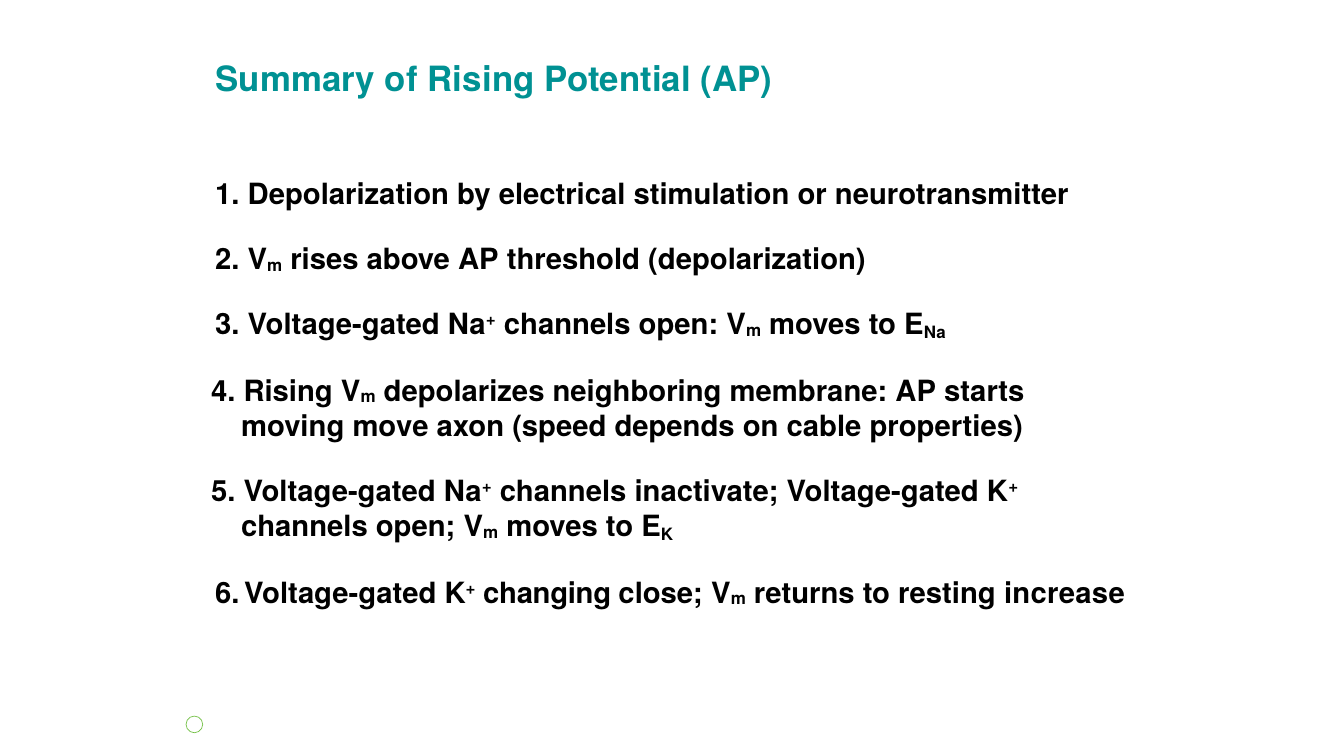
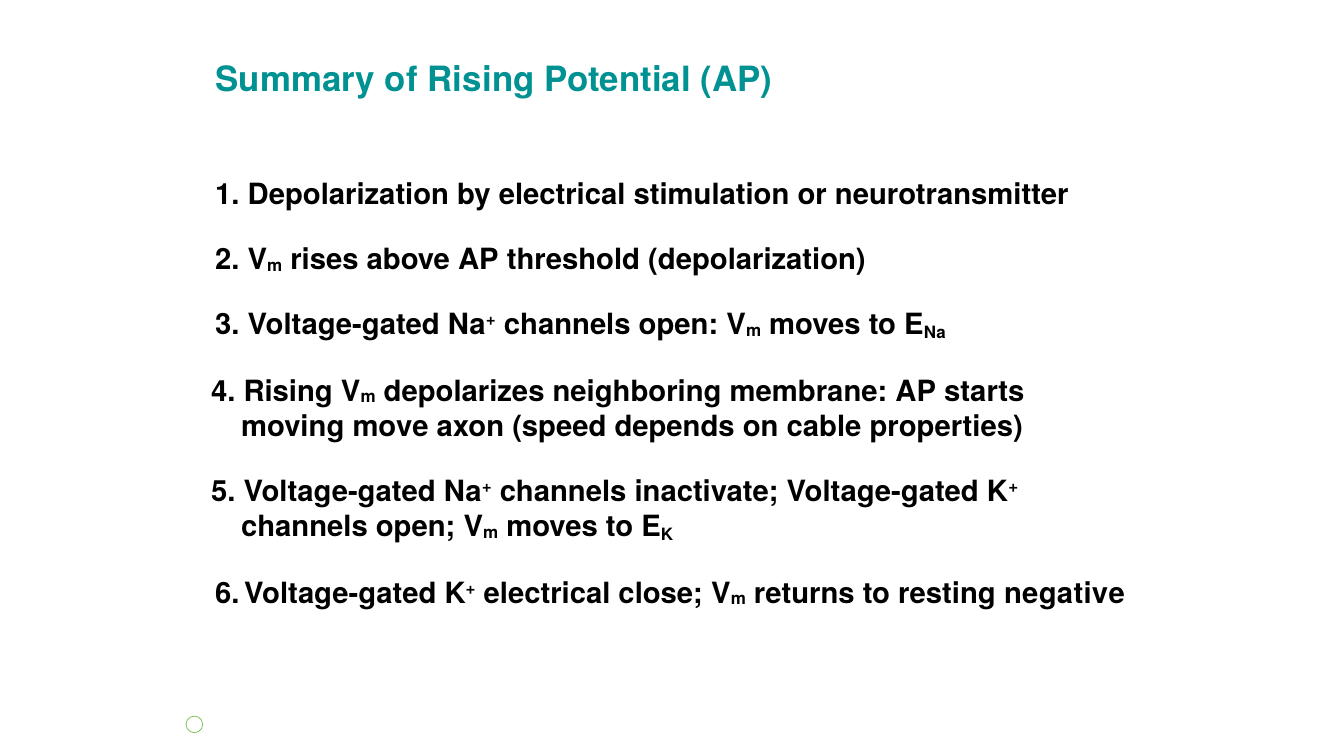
K+ changing: changing -> electrical (547, 594)
increase: increase -> negative (1064, 594)
